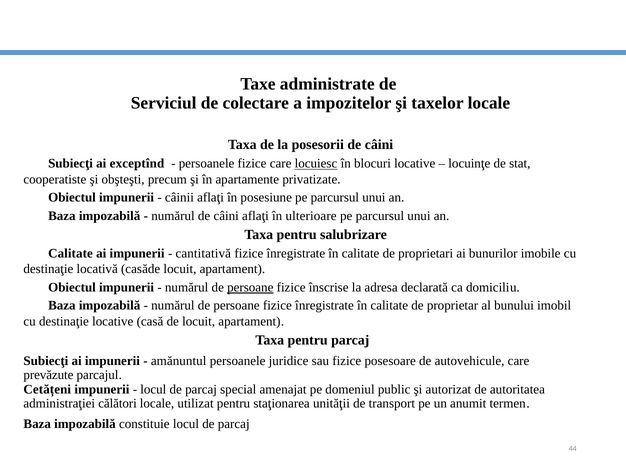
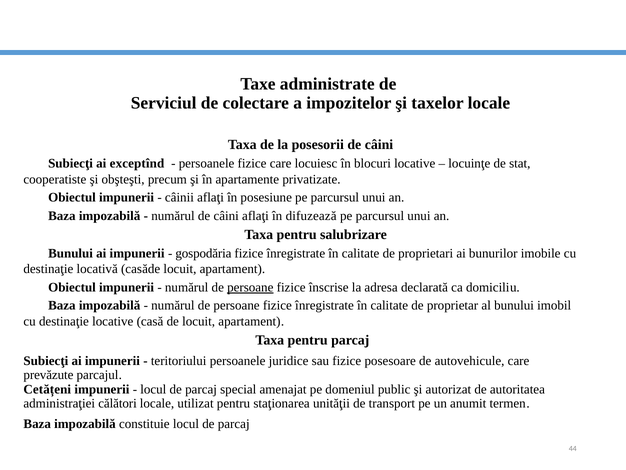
locuiesc underline: present -> none (316, 163)
ulterioare: ulterioare -> difuzează (311, 216)
Calitate: Calitate -> Bunului (71, 253)
cantitativă: cantitativă -> gospodăria (203, 253)
amănuntul: amănuntul -> teritoriului (179, 361)
